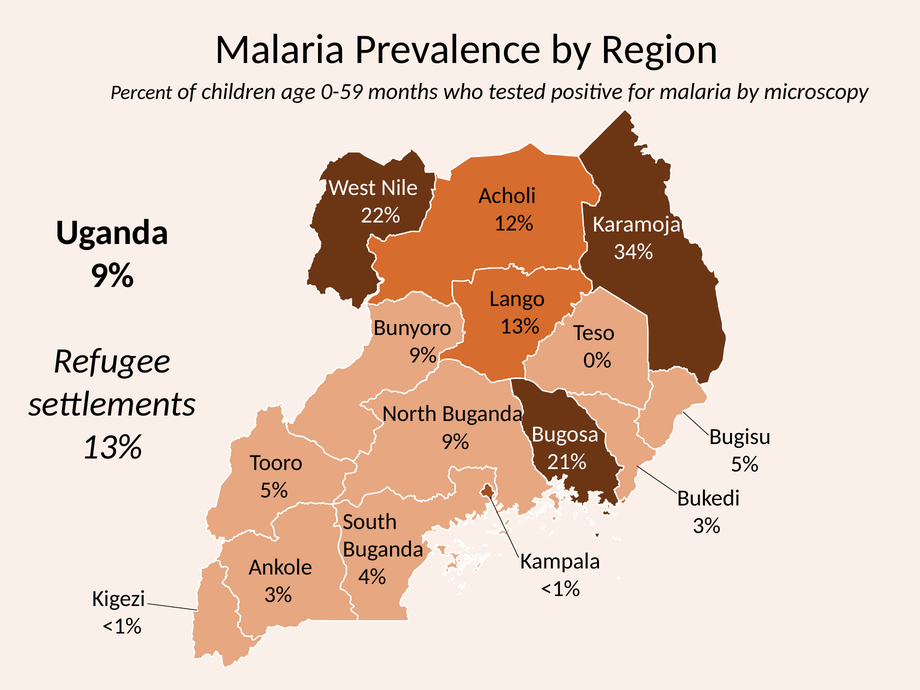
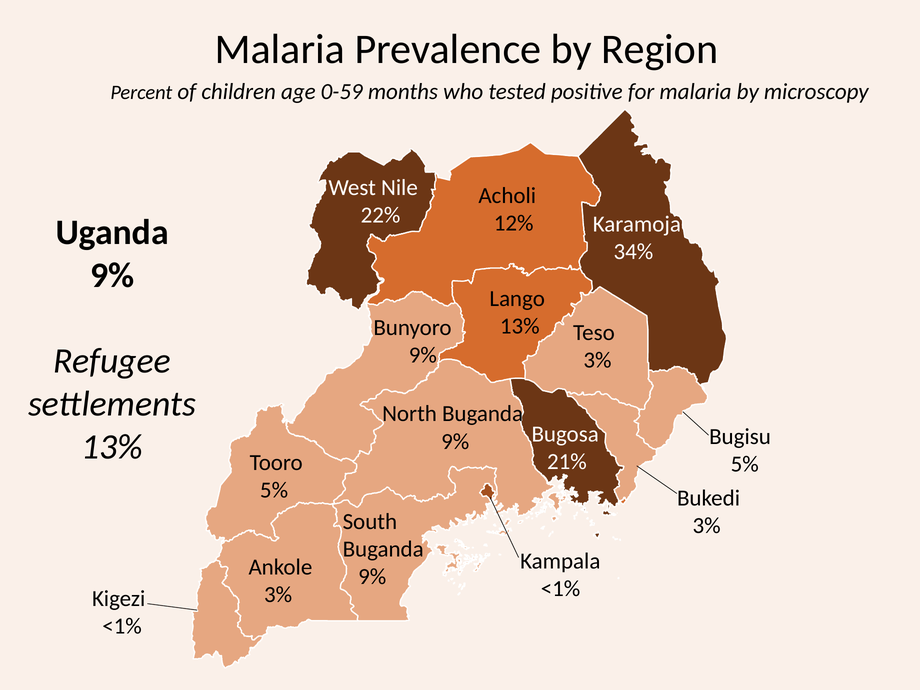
0%: 0% -> 3% (597, 360)
4%: 4% -> 9% (372, 577)
